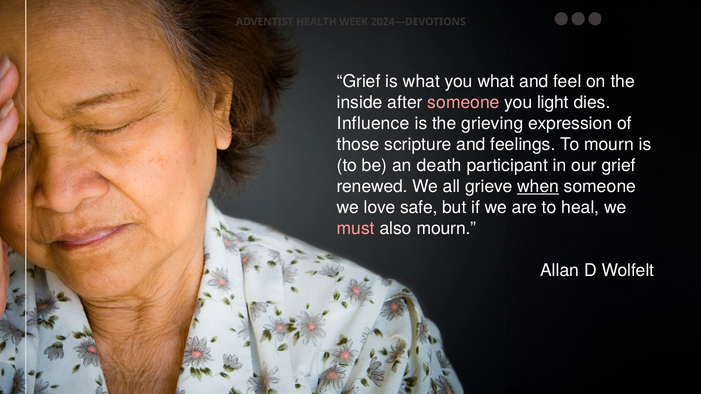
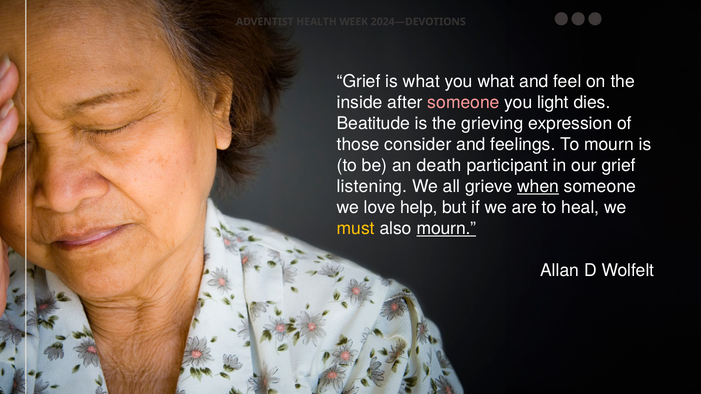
Influence: Influence -> Beatitude (373, 123)
scripture: scripture -> consider (418, 144)
renewed: renewed -> listening (372, 186)
safe: safe -> help (419, 207)
must colour: pink -> yellow (356, 229)
mourn underline: none -> present (446, 229)
